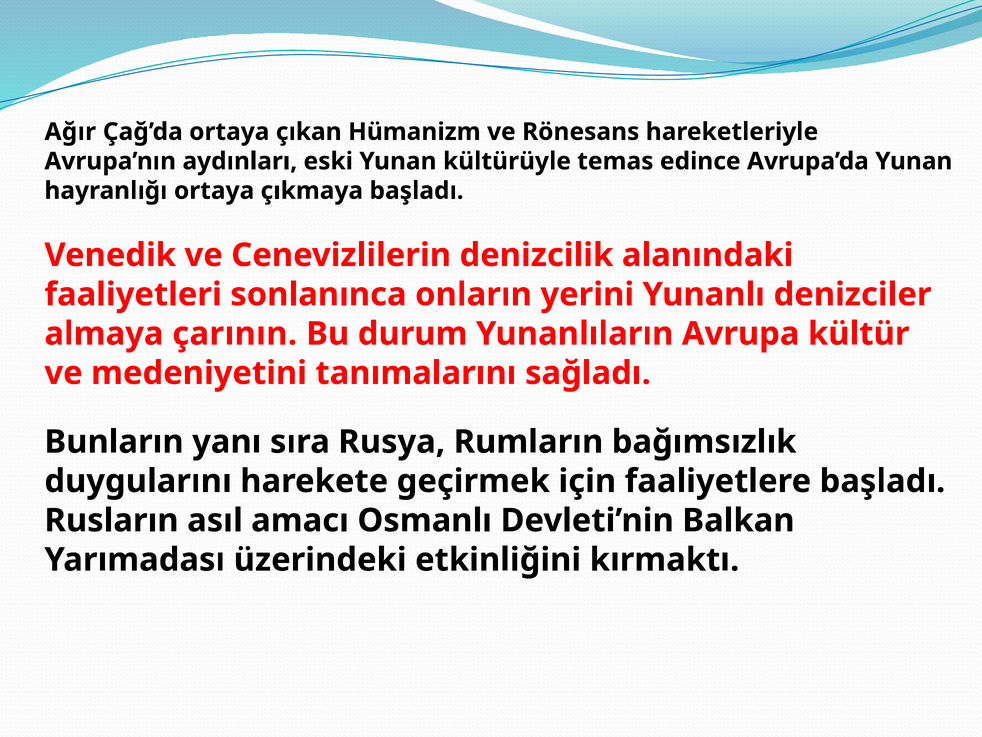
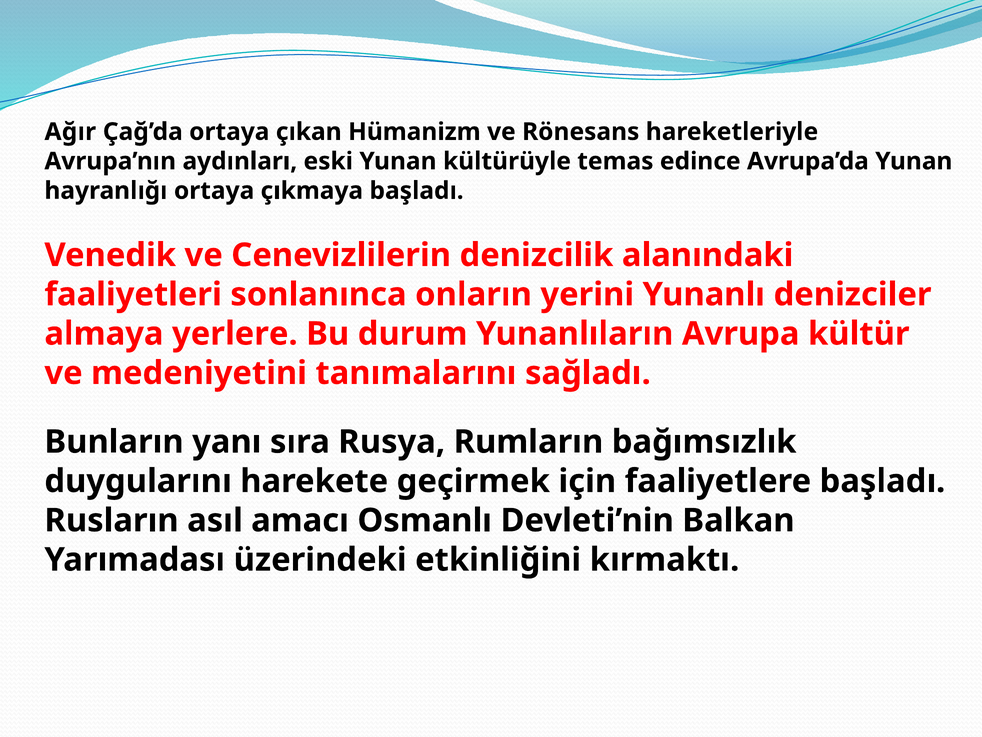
çarının: çarının -> yerlere (235, 334)
